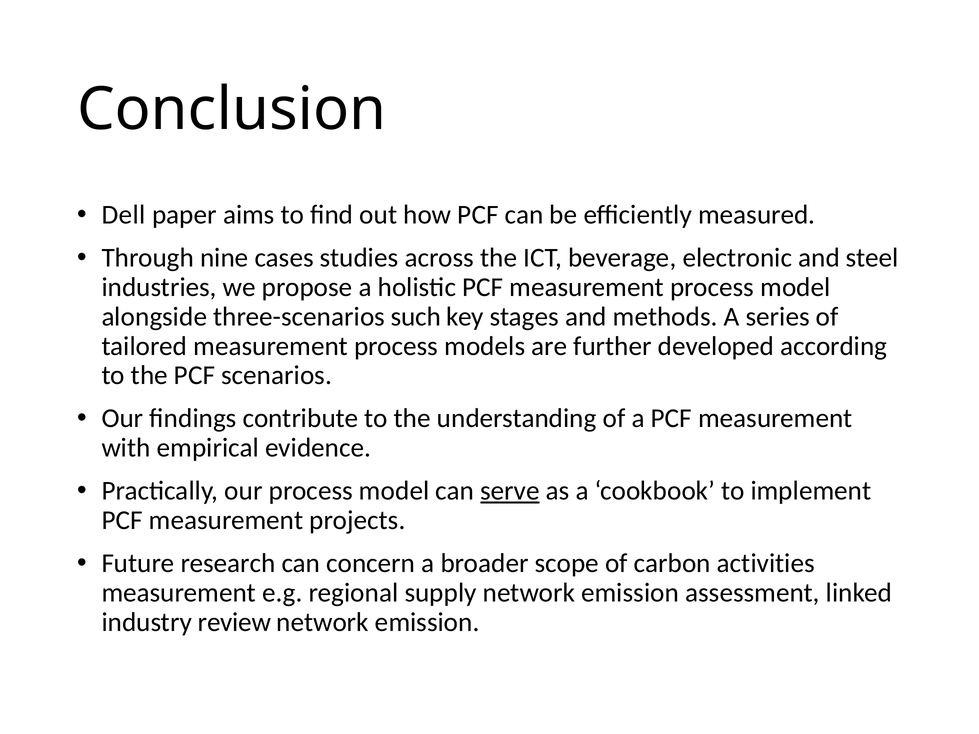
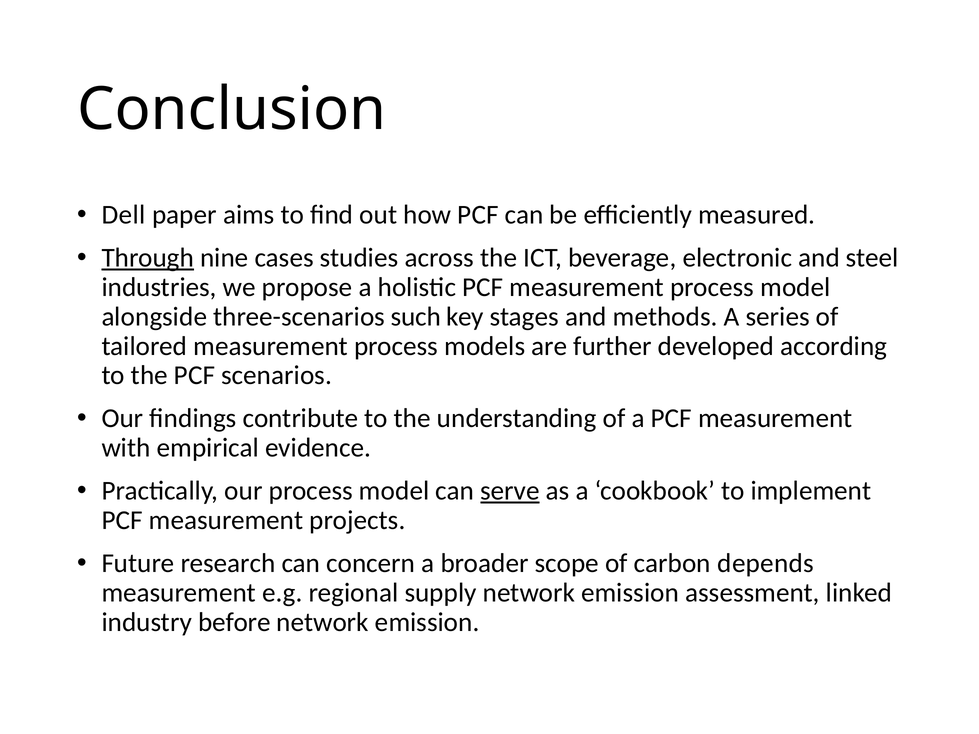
Through underline: none -> present (148, 258)
activities: activities -> depends (766, 563)
review: review -> before (234, 622)
